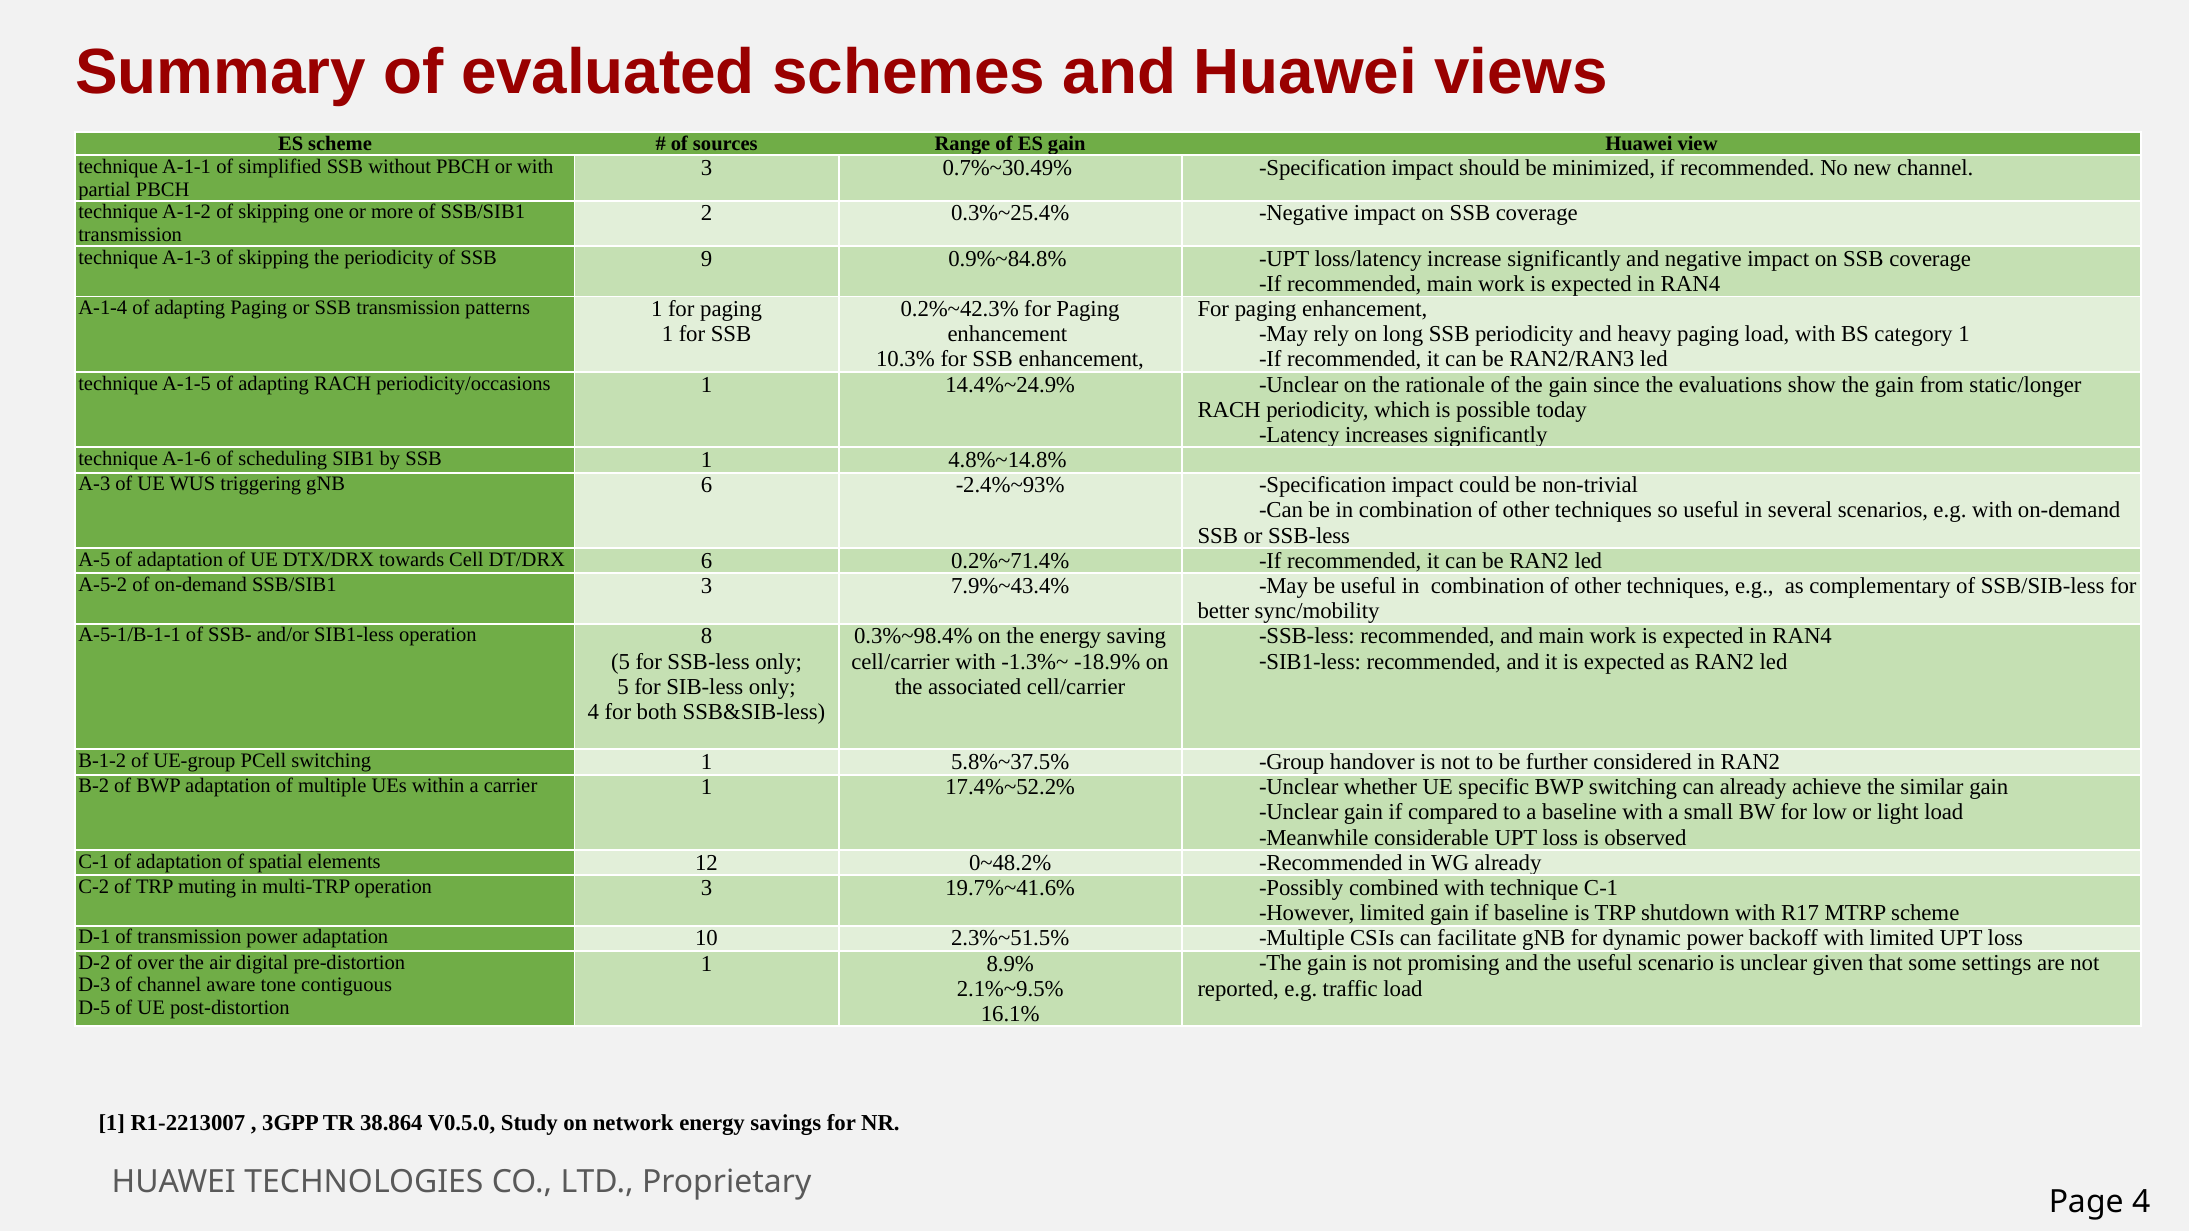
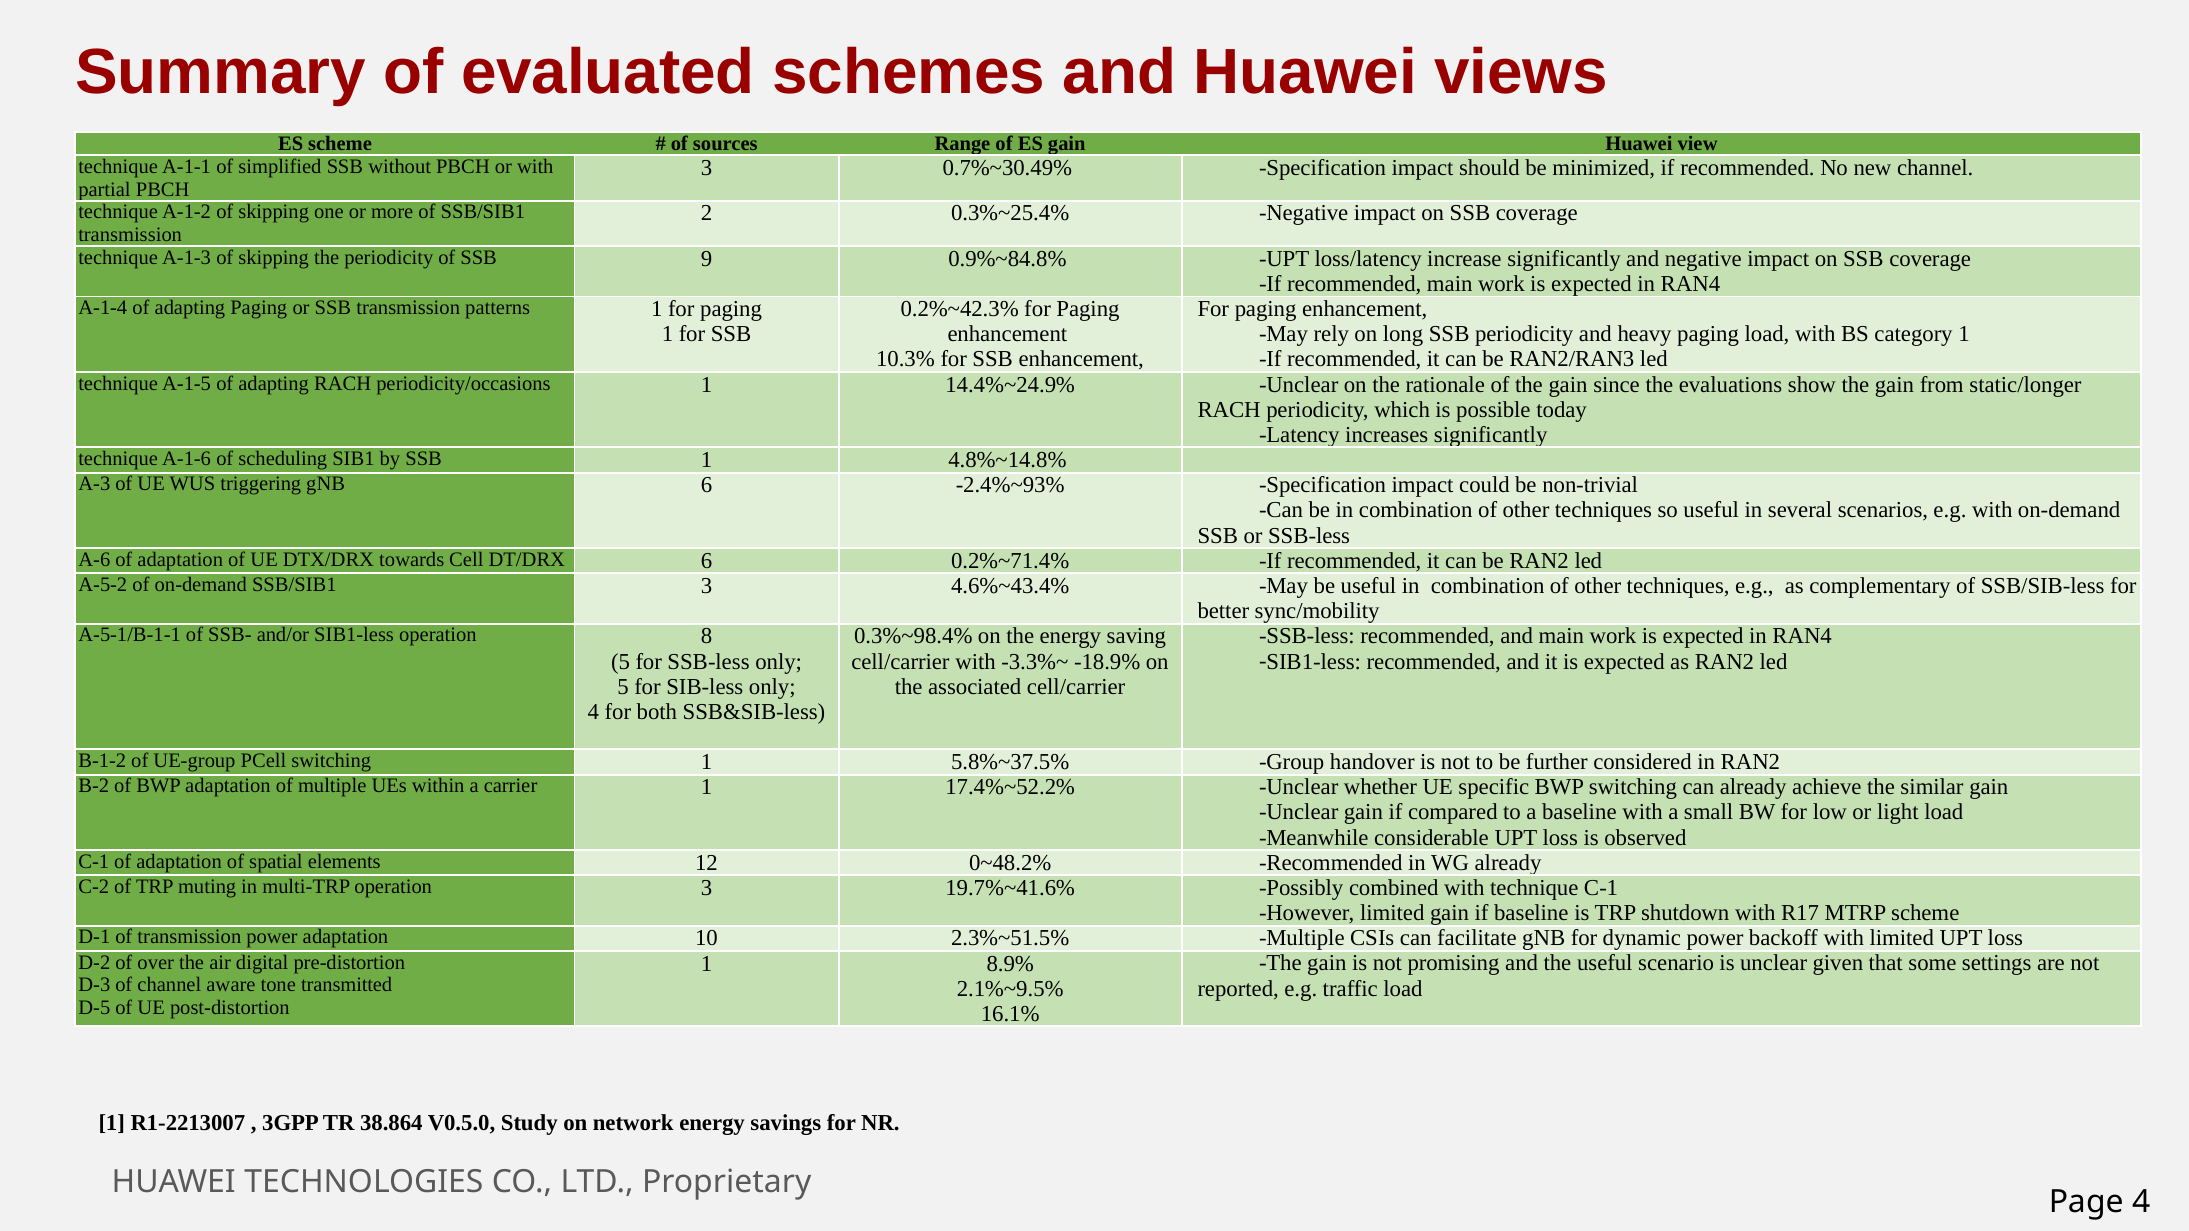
A-5: A-5 -> A-6 (94, 560)
7.9%~43.4%: 7.9%~43.4% -> 4.6%~43.4% (1010, 586)
-1.3%~: -1.3%~ -> -3.3%~ (1035, 661)
contiguous: contiguous -> transmitted (347, 985)
